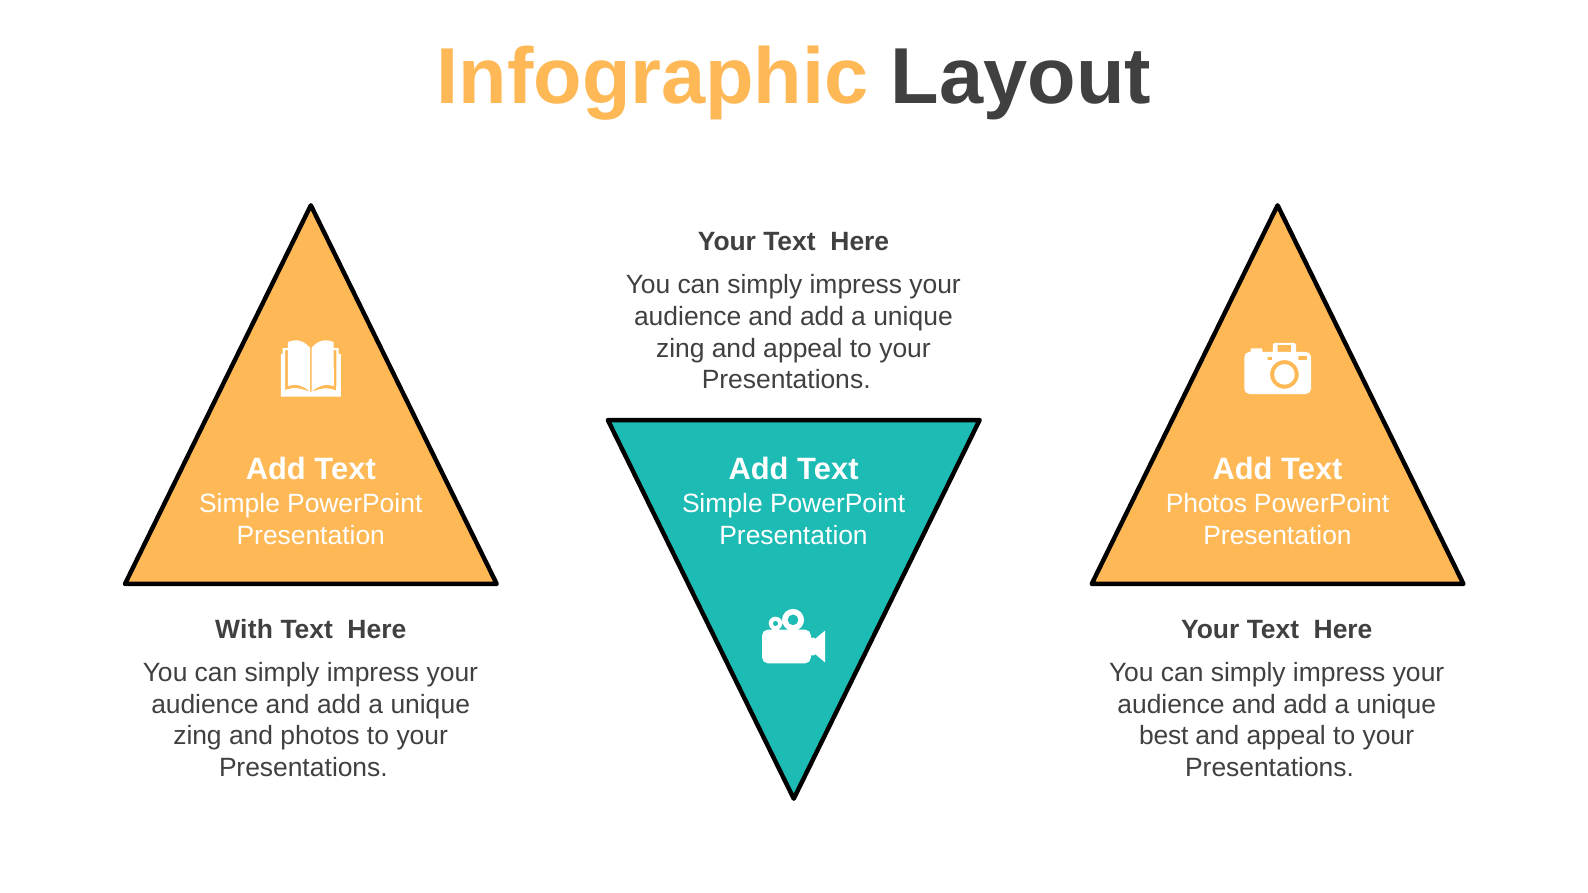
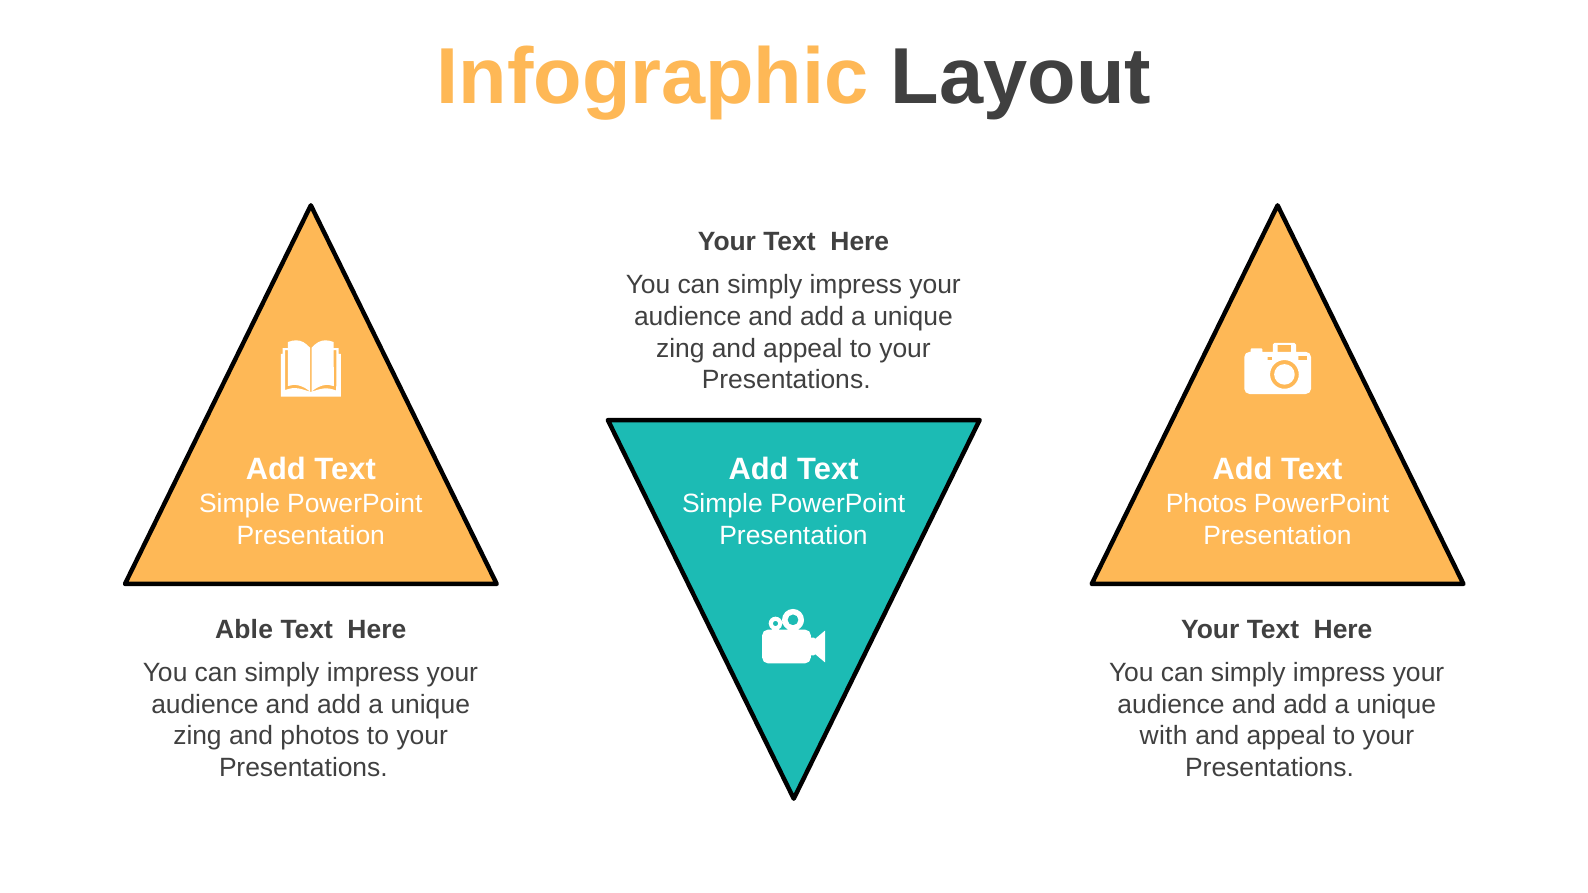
With: With -> Able (244, 630)
best: best -> with (1164, 736)
